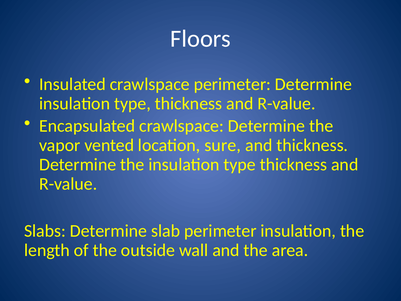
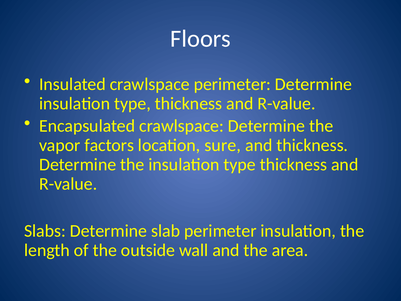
vented: vented -> factors (109, 145)
